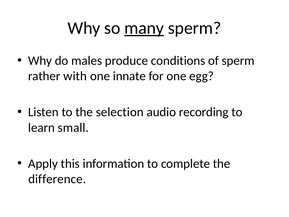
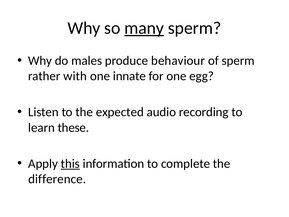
conditions: conditions -> behaviour (178, 61)
selection: selection -> expected (120, 112)
small: small -> these (73, 127)
this underline: none -> present (70, 163)
